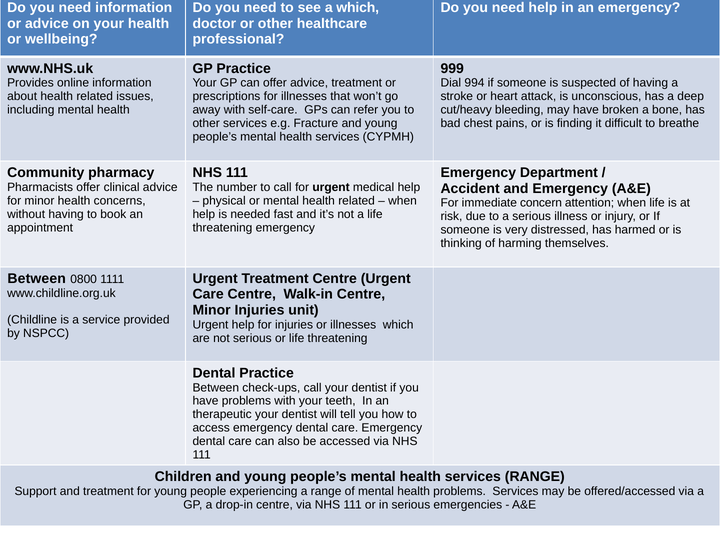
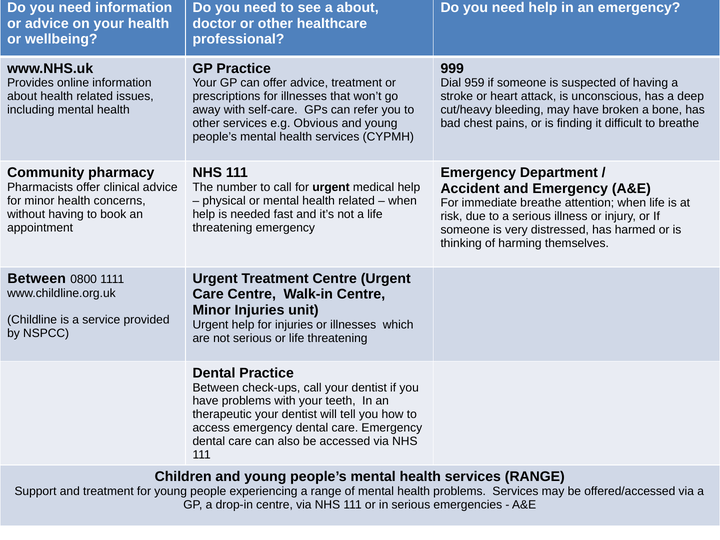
a which: which -> about (358, 8)
994: 994 -> 959 (474, 83)
Fracture: Fracture -> Obvious (316, 123)
immediate concern: concern -> breathe (541, 203)
